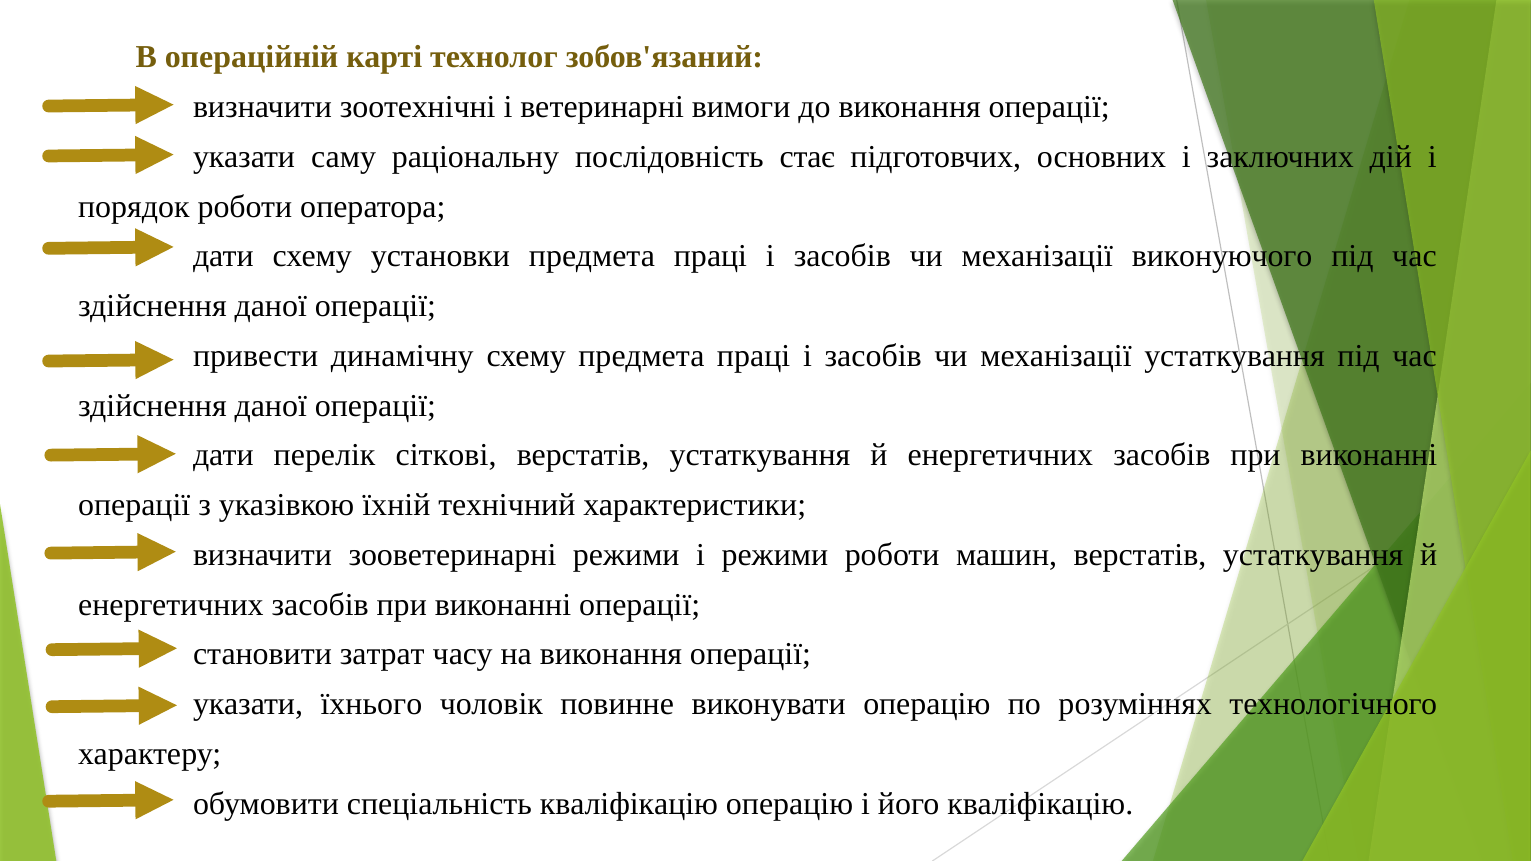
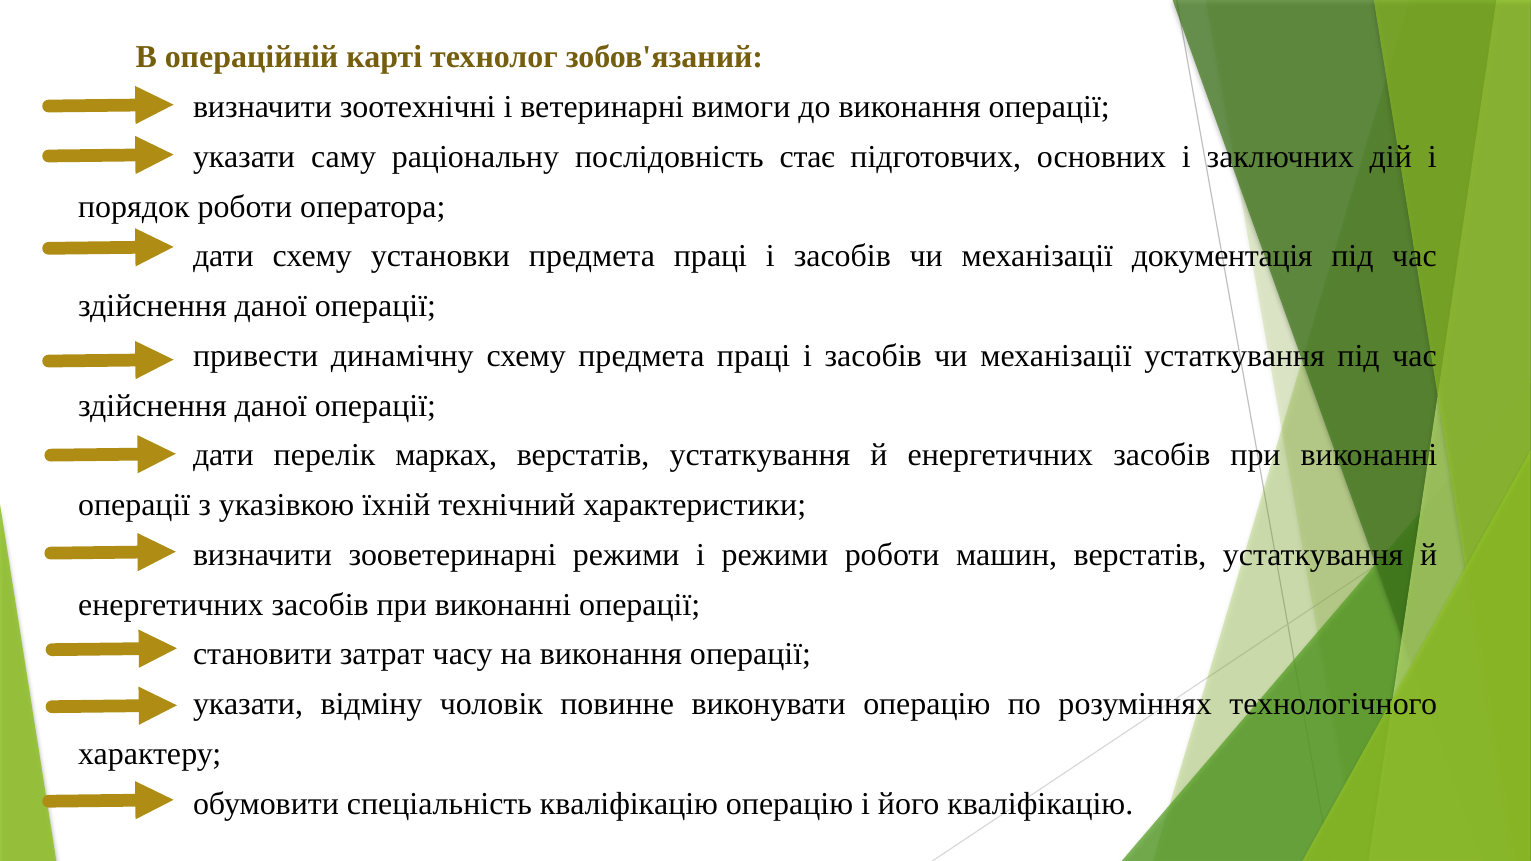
виконуючого: виконуючого -> документація (1222, 256)
сіткові: сіткові -> марках (446, 455)
їхнього: їхнього -> відміну (372, 704)
